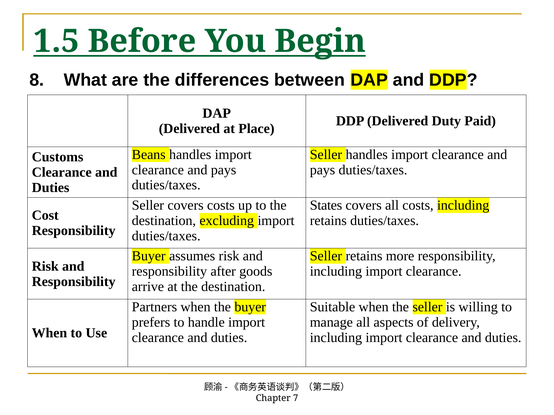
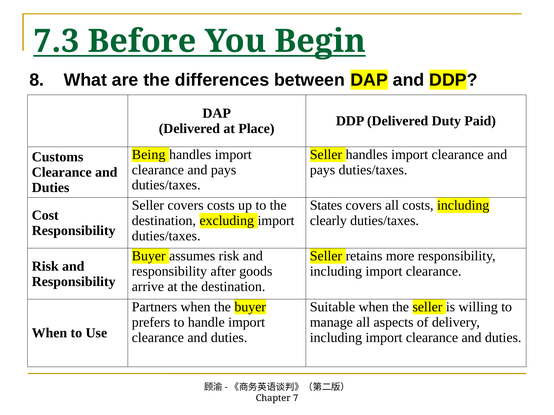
1.5: 1.5 -> 7.3 (56, 41)
Beans: Beans -> Being (149, 155)
retains: retains -> clearly (328, 221)
